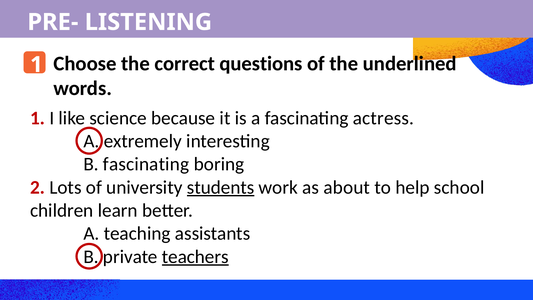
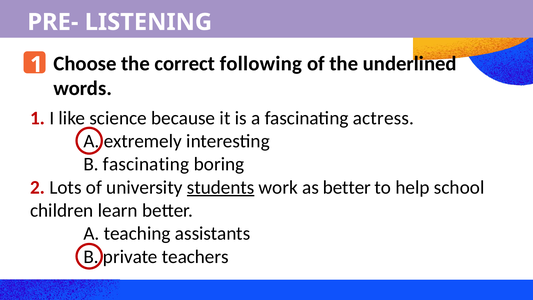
questions: questions -> following (261, 64)
as about: about -> better (347, 187)
teachers underline: present -> none (195, 256)
